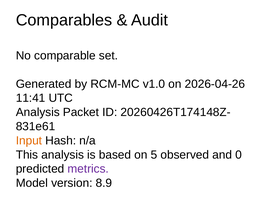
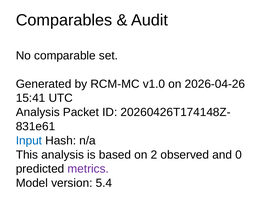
11:41: 11:41 -> 15:41 (31, 98)
Input colour: orange -> blue (29, 140)
5: 5 -> 2 (154, 155)
8.9: 8.9 -> 5.4 (104, 183)
